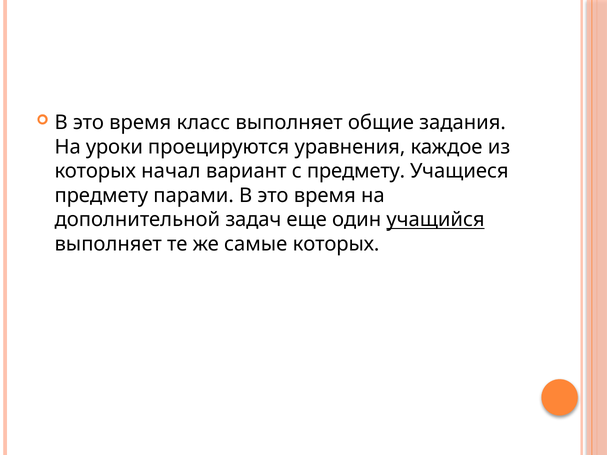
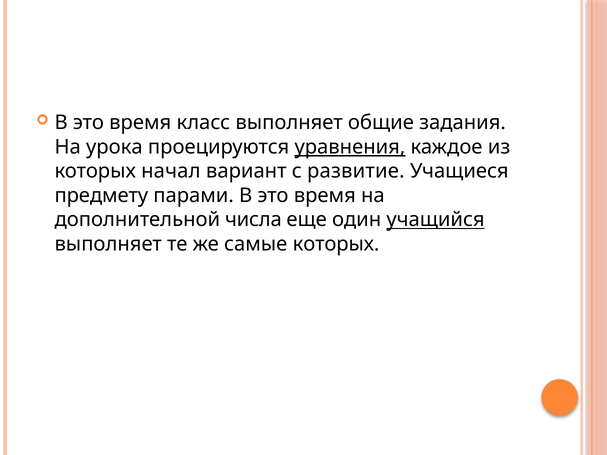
уроки: уроки -> урока (114, 147)
уравнения underline: none -> present (350, 147)
с предмету: предмету -> развитие (356, 171)
задач: задач -> числа (253, 220)
